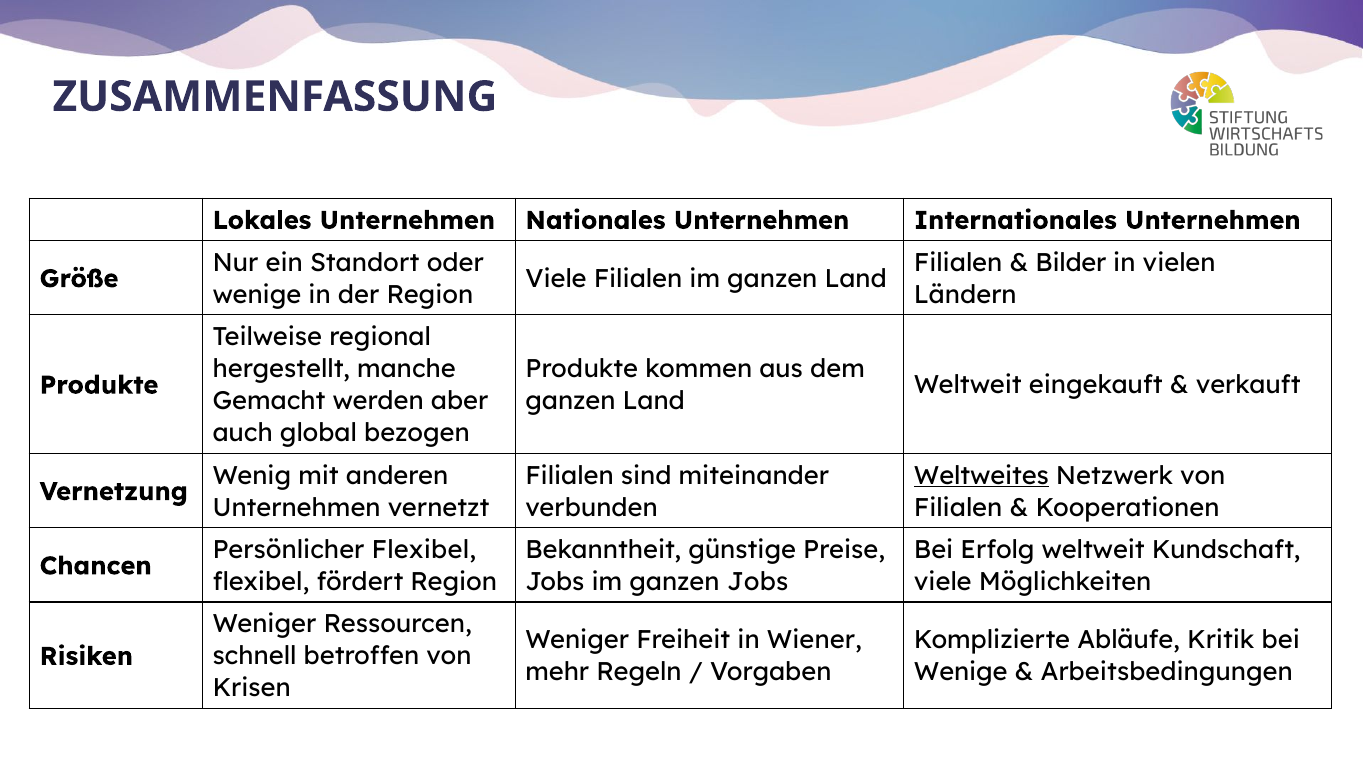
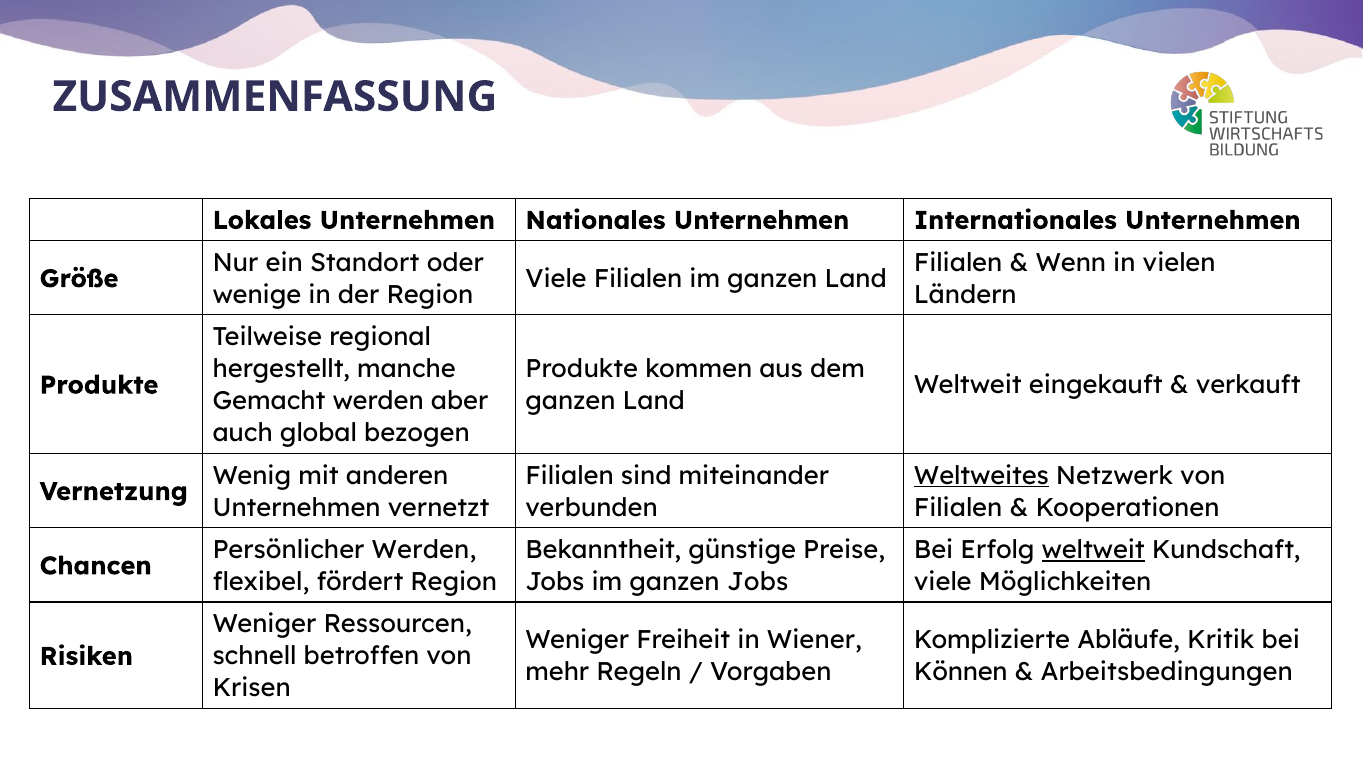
Bilder: Bilder -> Wenn (1071, 263)
weltweit underline: none -> present (1093, 550)
Persönlicher Flexibel: Flexibel -> Werden (424, 550)
Wenige: Wenige -> Können (961, 672)
